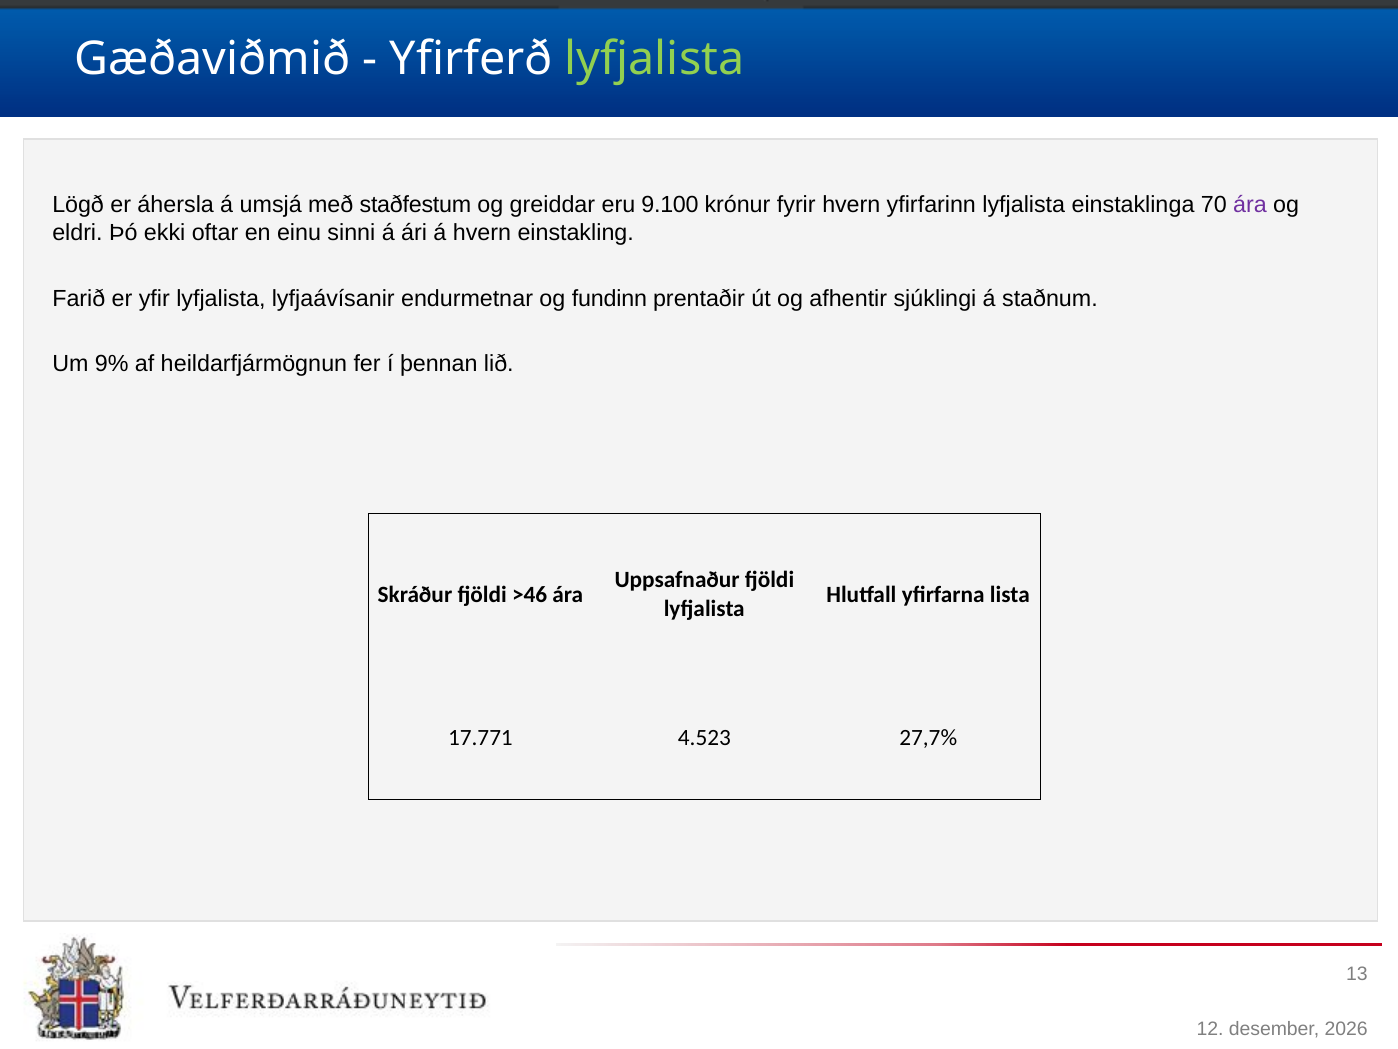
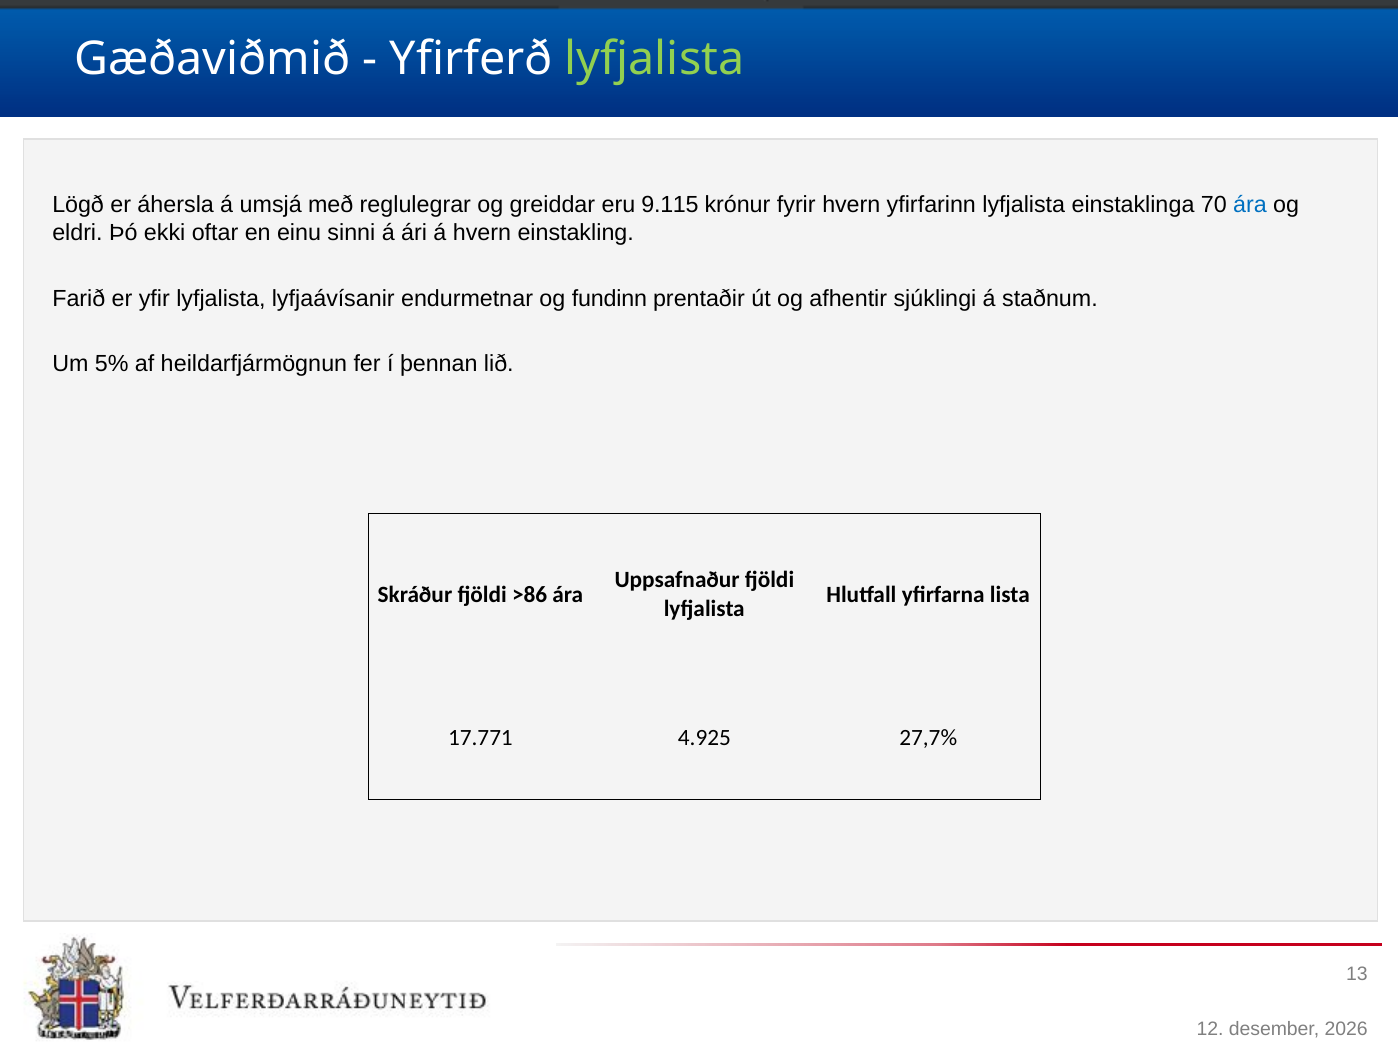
staðfestum: staðfestum -> reglulegrar (415, 205)
9.100: 9.100 -> 9.115 (670, 205)
ára colour: purple -> blue (1250, 205)
9%: 9% -> 5% (112, 364)
>46: >46 -> >86 (530, 594)
4.523: 4.523 -> 4.925 (704, 737)
